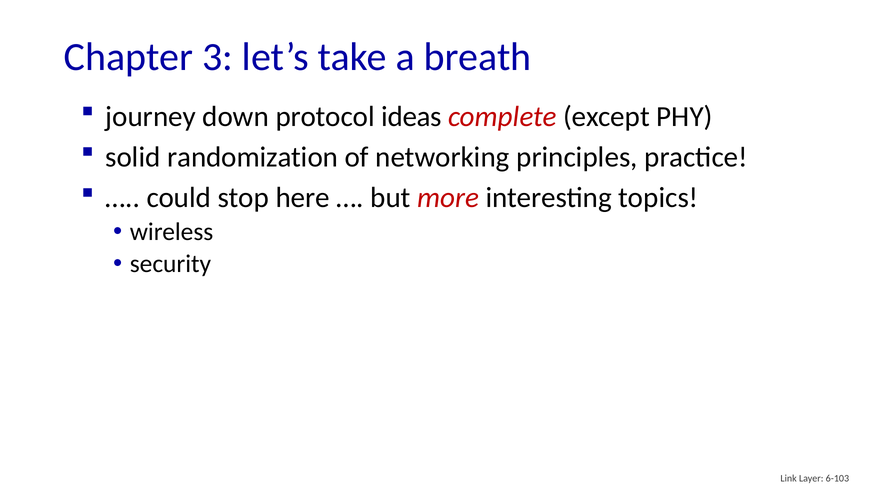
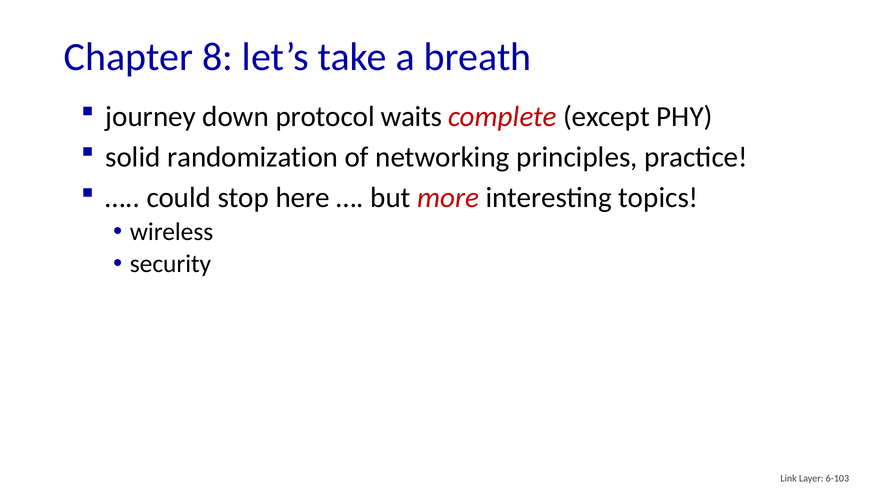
3: 3 -> 8 (217, 57)
ideas: ideas -> waits (411, 117)
